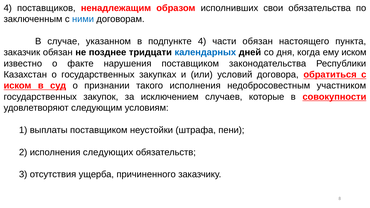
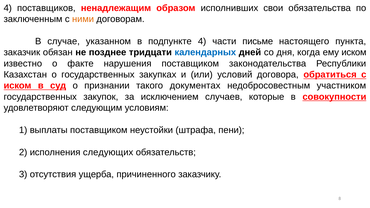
ними colour: blue -> orange (83, 19)
части обязан: обязан -> письме (258, 41)
такого исполнения: исполнения -> документах (195, 86)
